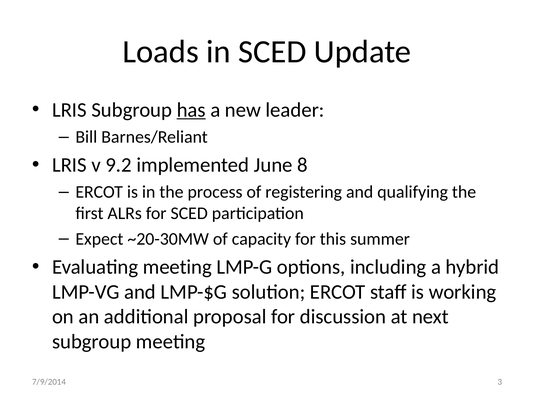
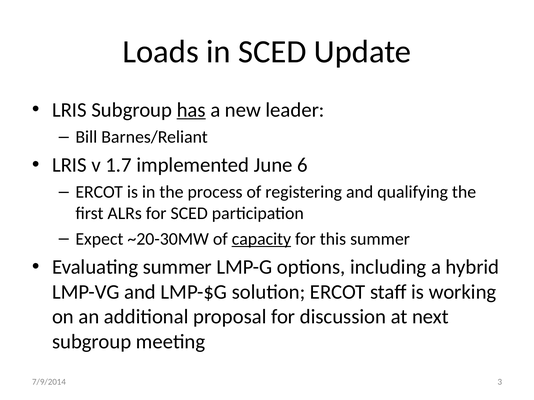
9.2: 9.2 -> 1.7 (119, 165)
8: 8 -> 6 (302, 165)
capacity underline: none -> present (261, 239)
Evaluating meeting: meeting -> summer (177, 267)
